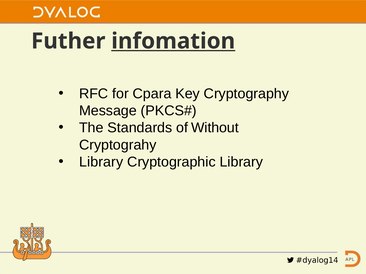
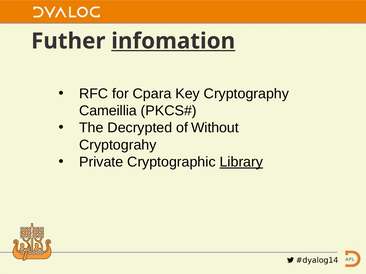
Message: Message -> Cameillia (108, 111)
Standards: Standards -> Decrypted (140, 128)
Library: Library -> Private (101, 162)
Library underline: none -> present (241, 162)
